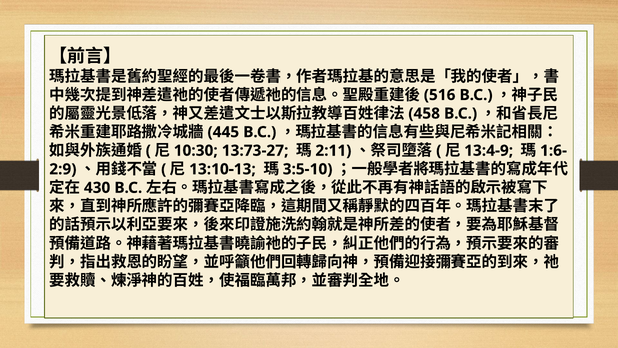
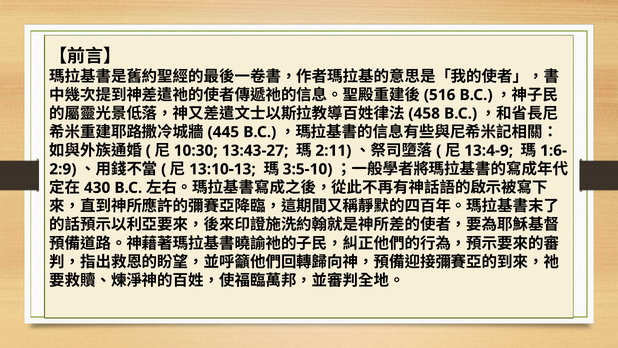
13:73-27: 13:73-27 -> 13:43-27 (255, 150)
